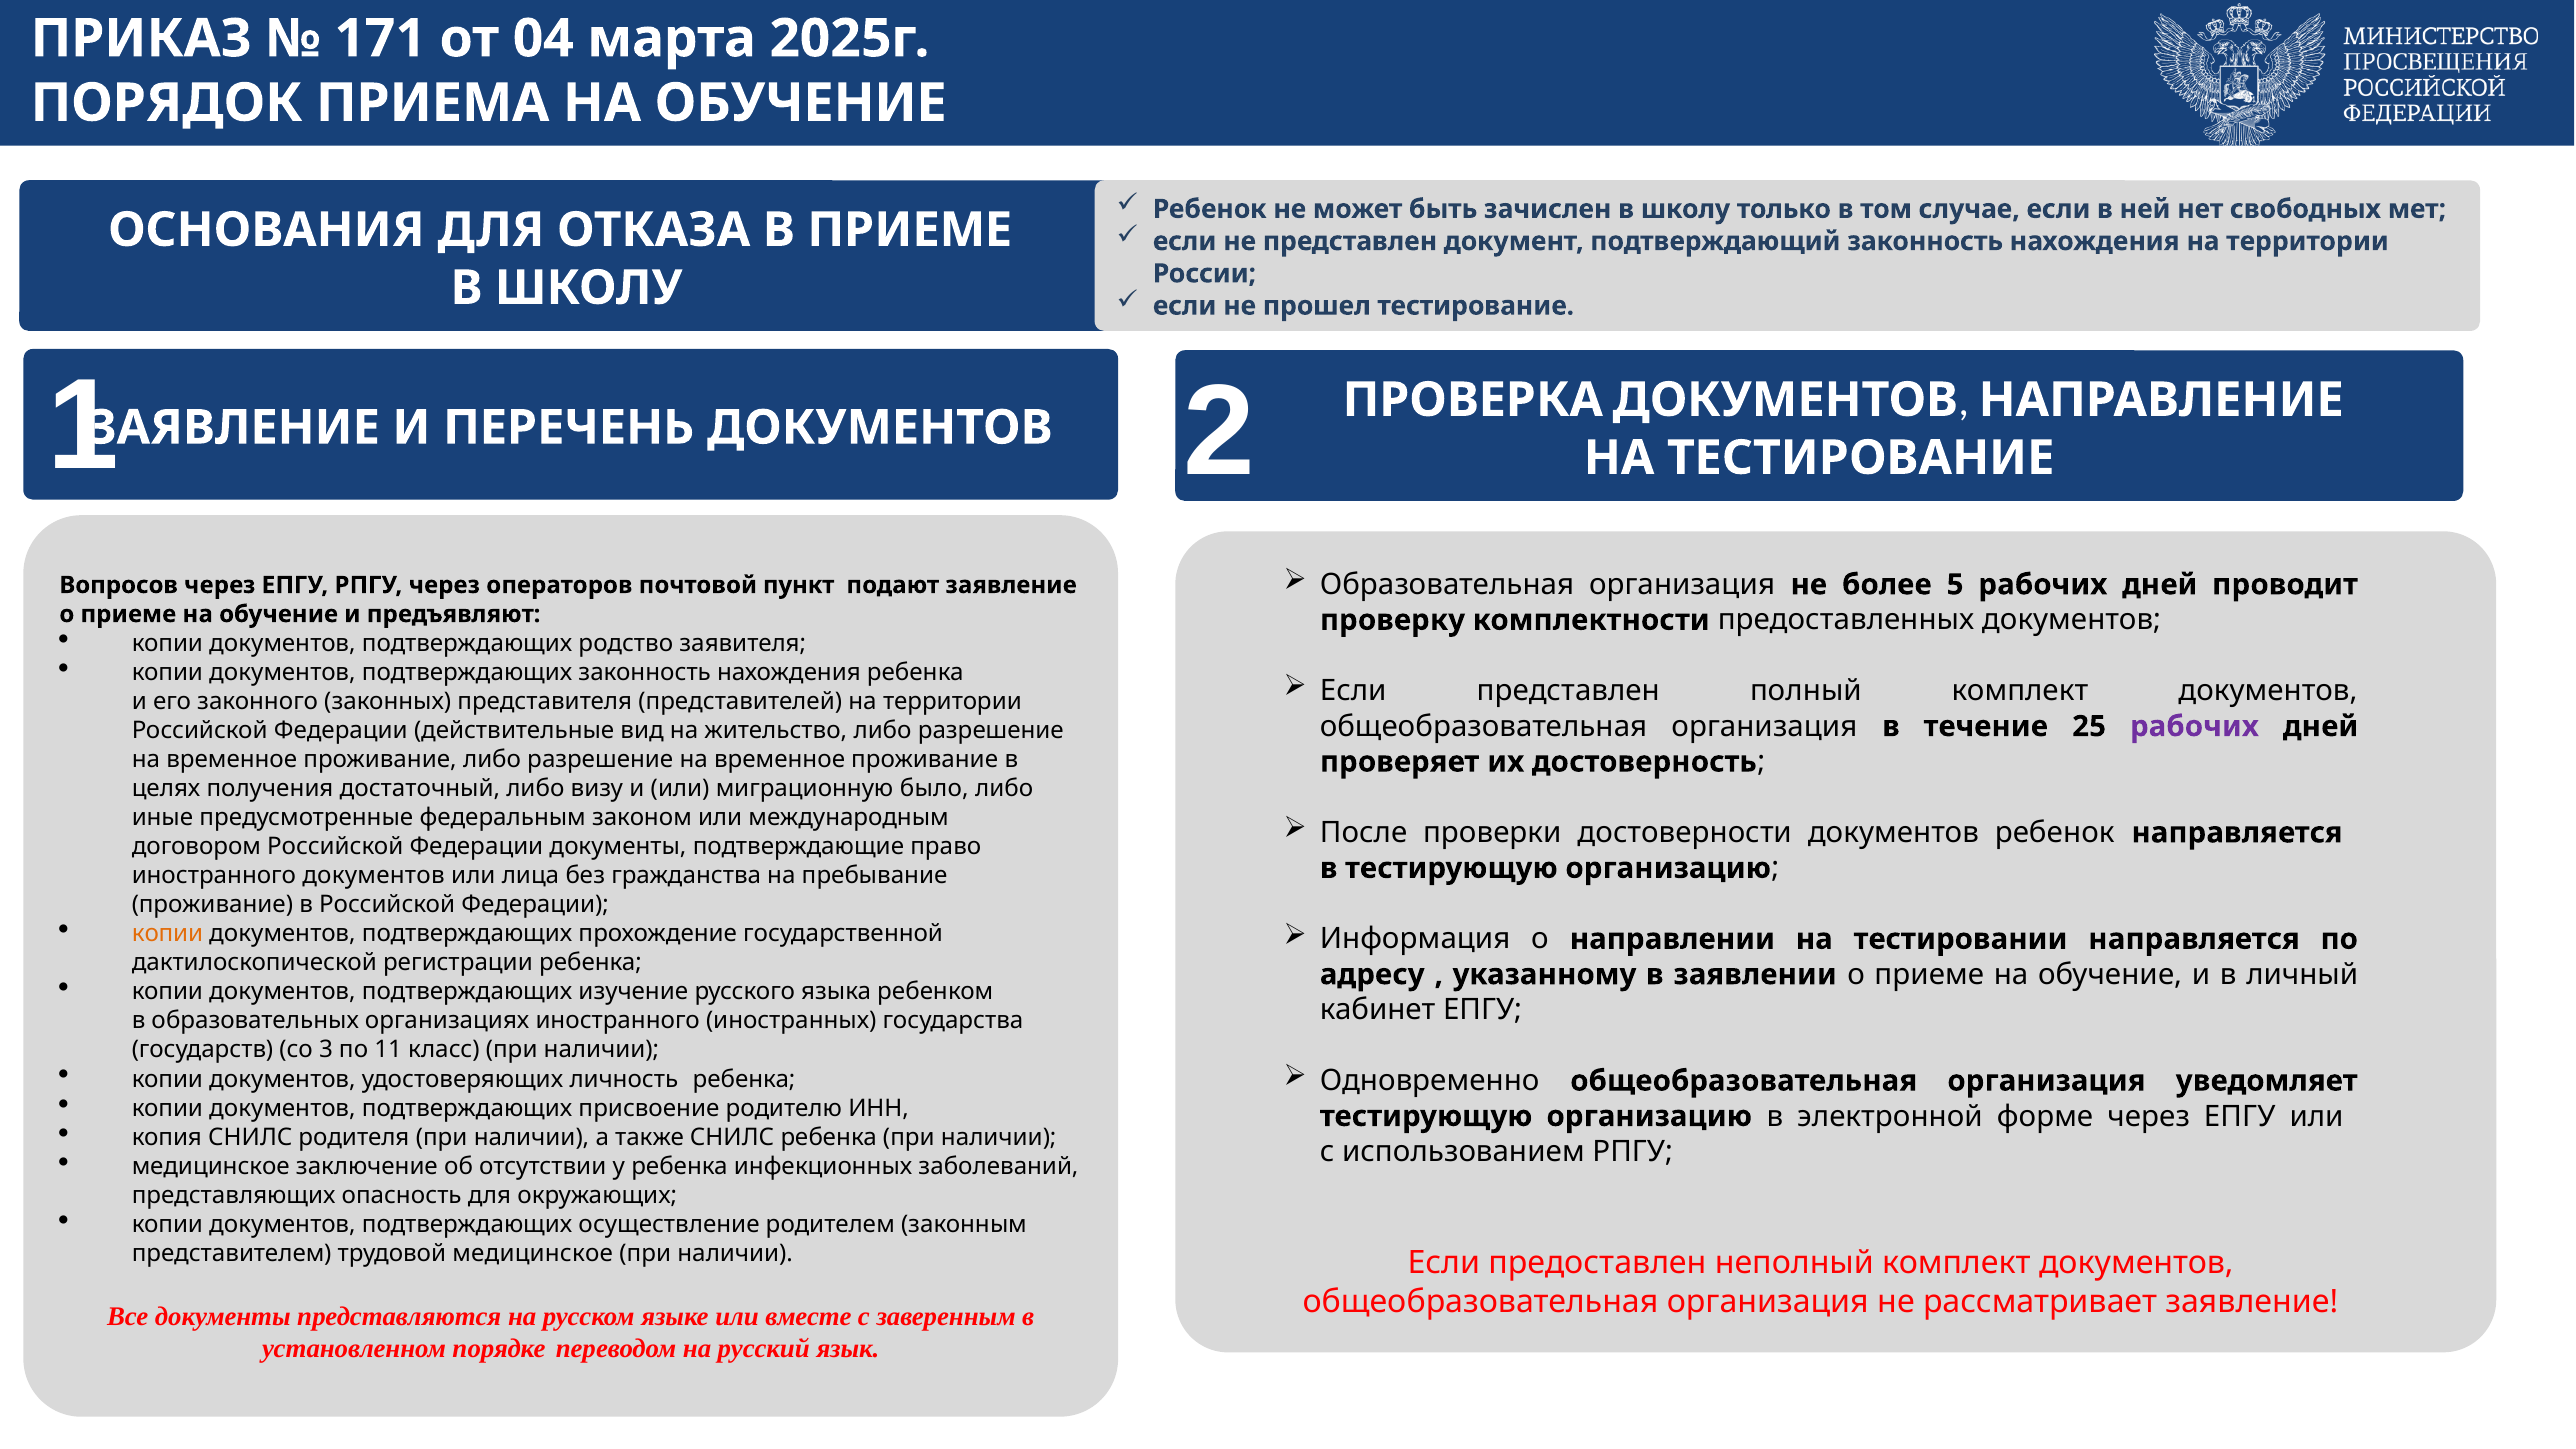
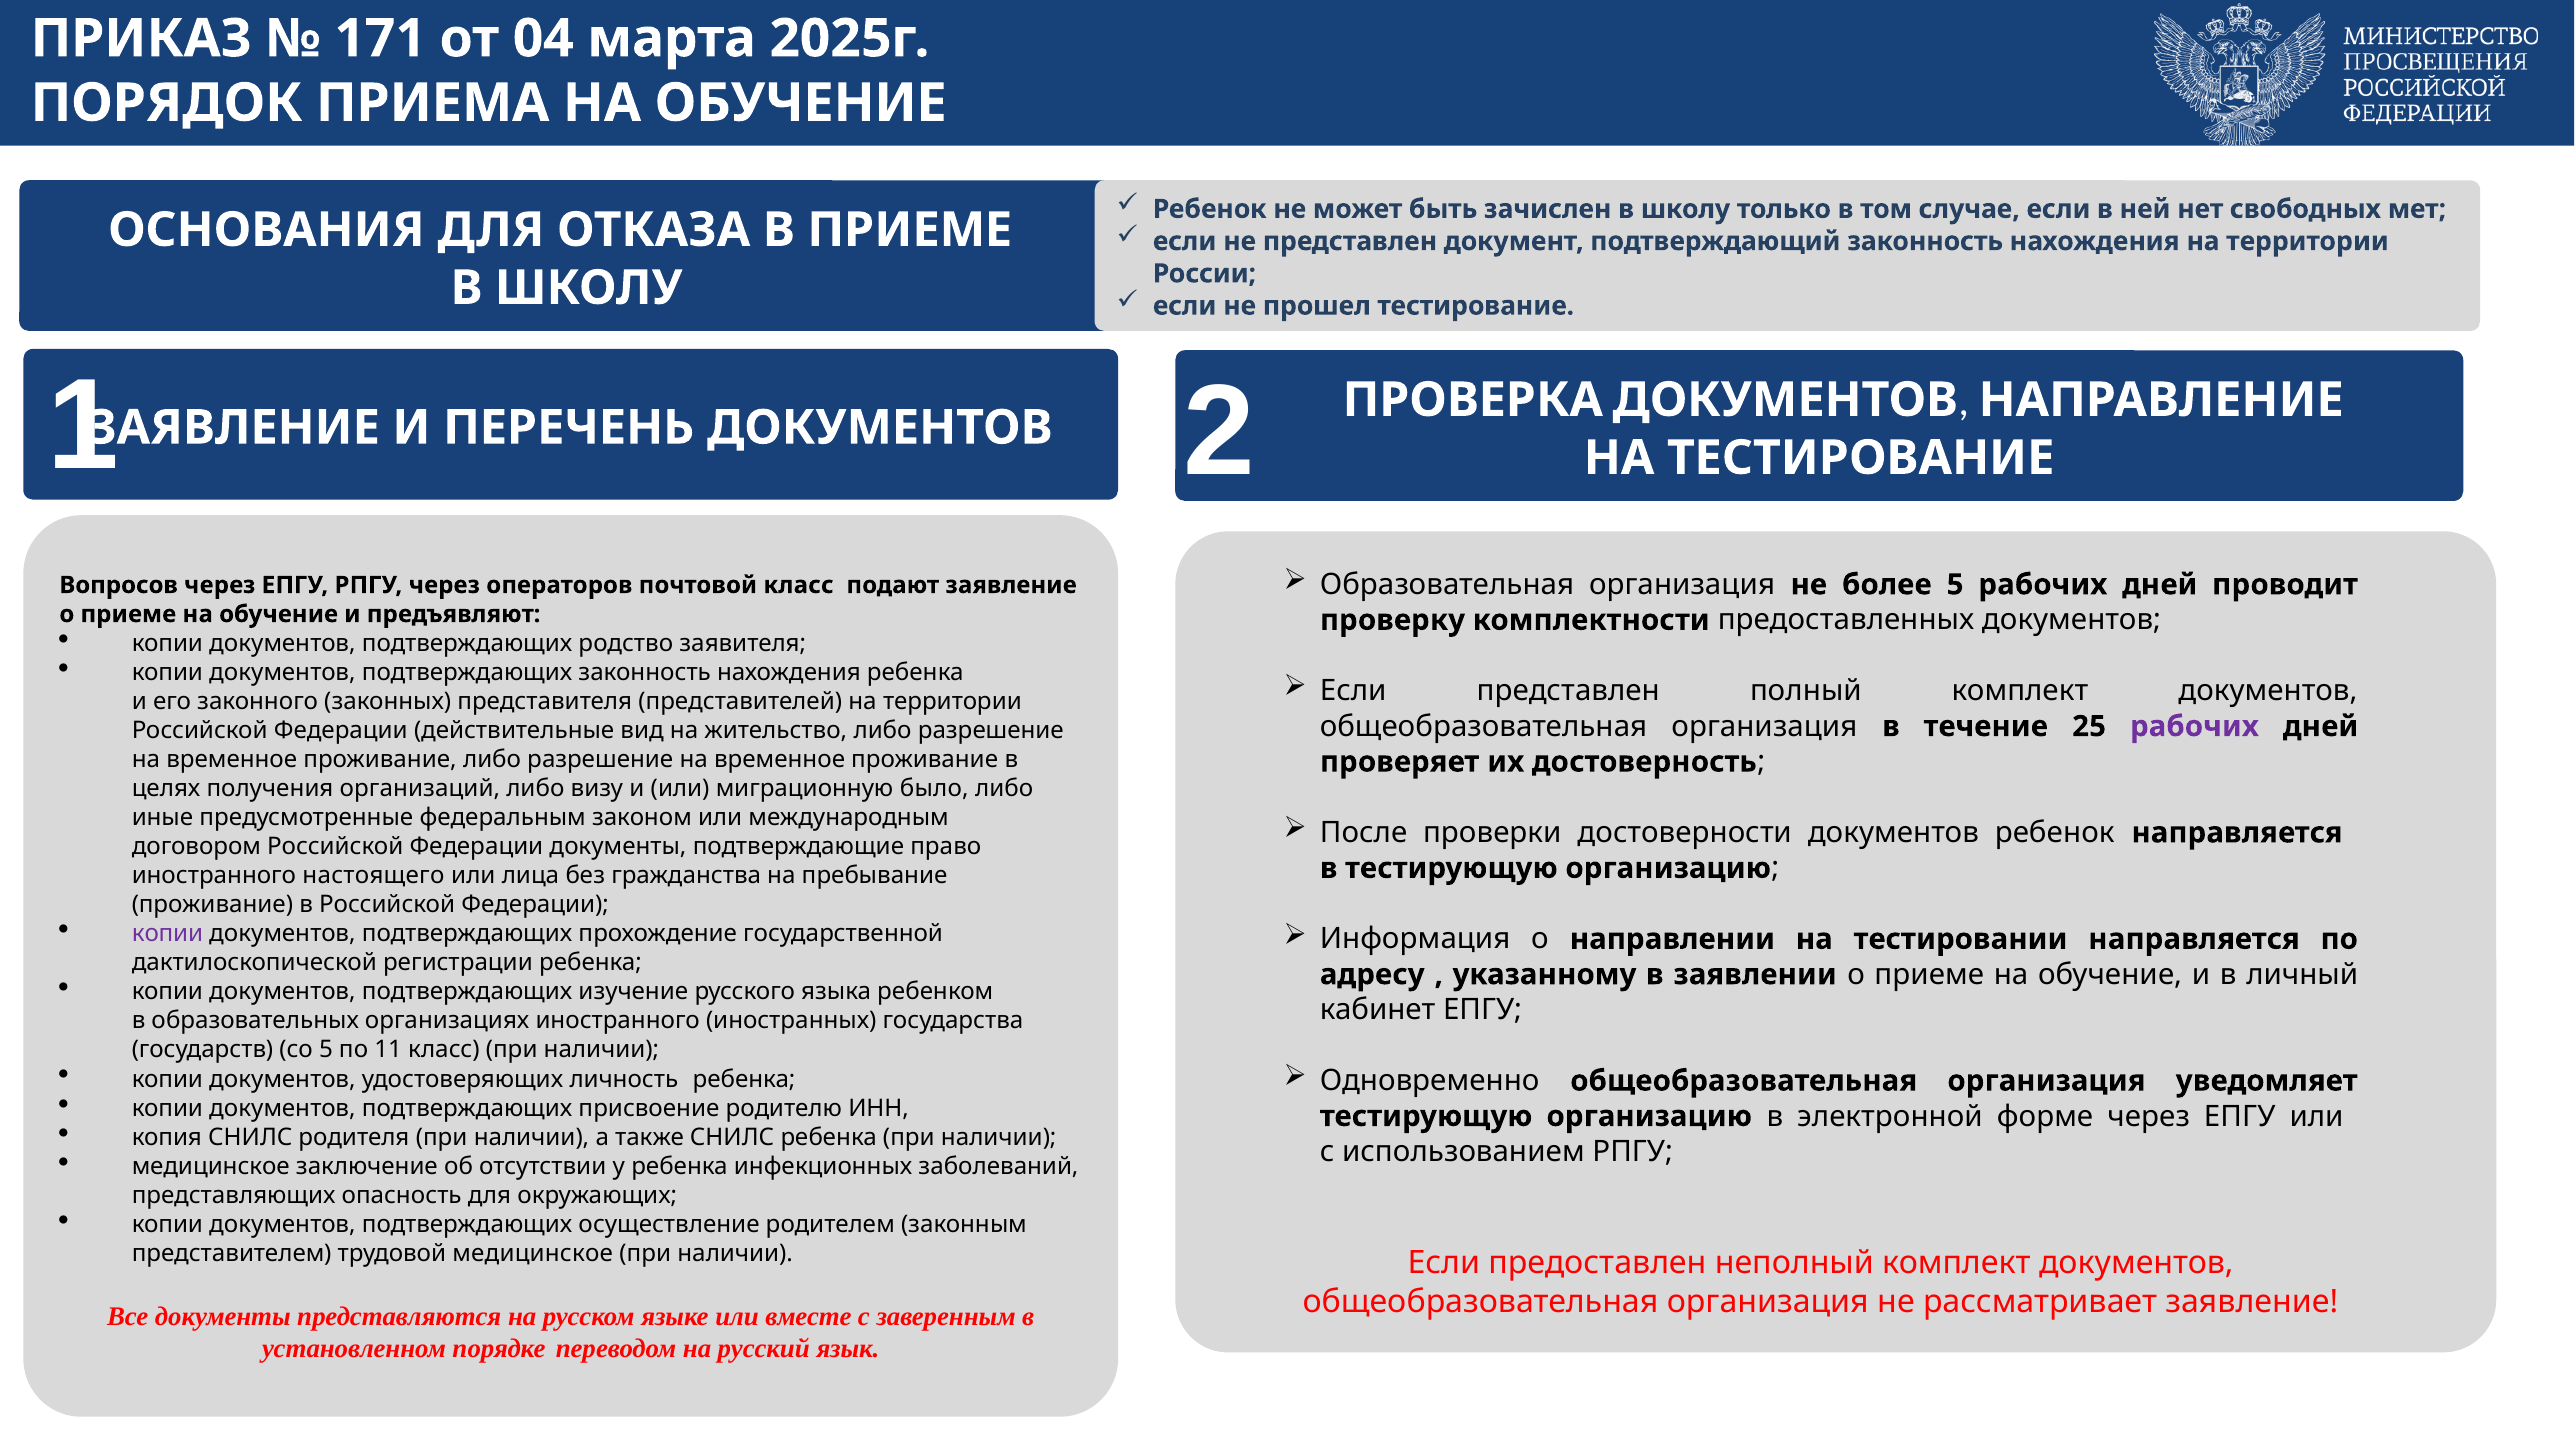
почтовой пункт: пункт -> класс (798, 585)
достаточный: достаточный -> организаций (420, 788)
иностранного документов: документов -> настоящего (373, 876)
копии colour: orange -> purple (167, 934)
со 3: 3 -> 5 (326, 1050)
